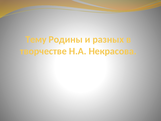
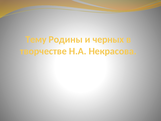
разных: разных -> черных (108, 39)
